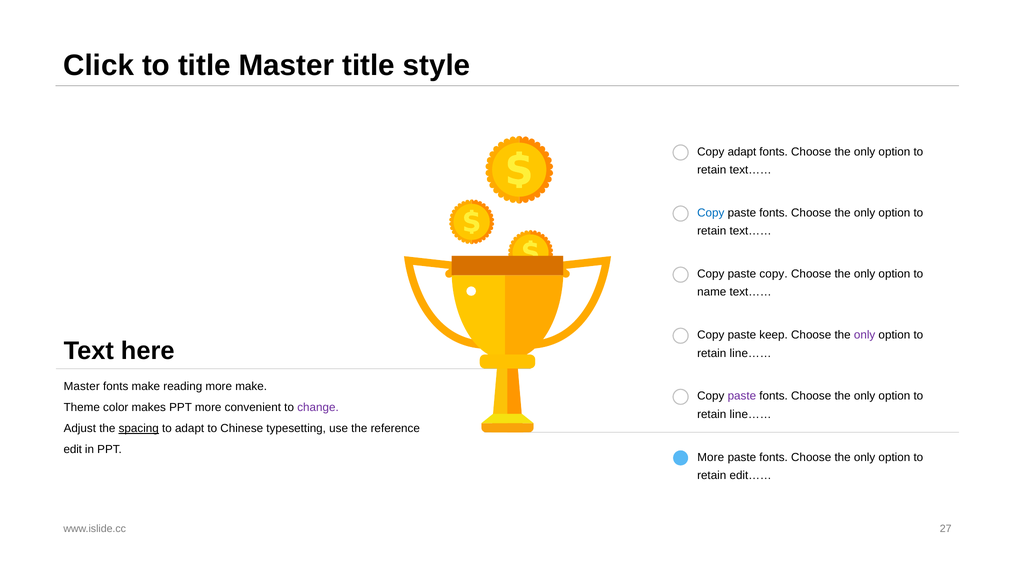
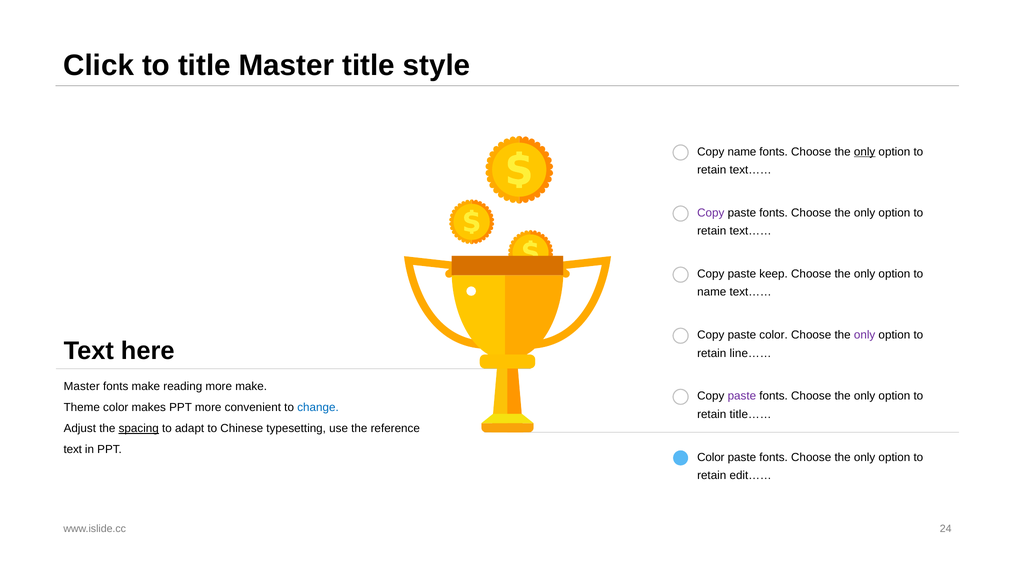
Copy adapt: adapt -> name (742, 152)
only underline: none -> present (865, 152)
Copy colour: blue -> purple (711, 213)
paste copy: copy -> keep (774, 274)
paste keep: keep -> color (774, 335)
change colour: purple -> blue (318, 408)
line……: line…… -> title…… (751, 414)
edit: edit -> text (73, 449)
More: More -> Color (711, 457)
27: 27 -> 24 (946, 529)
